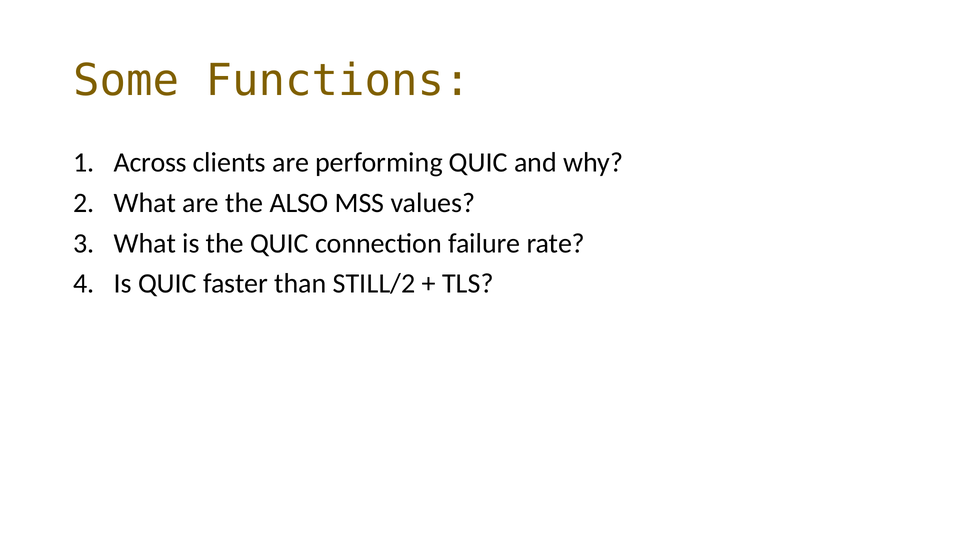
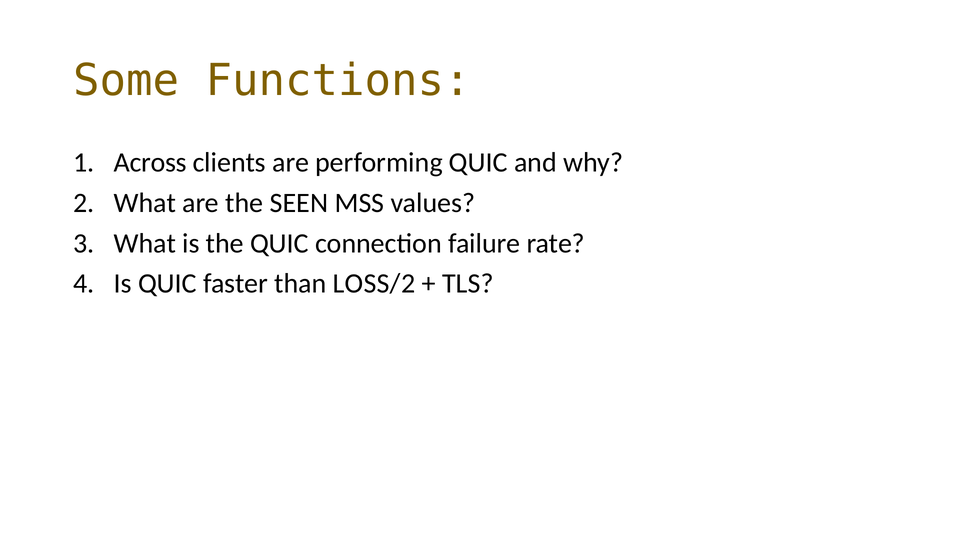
ALSO: ALSO -> SEEN (299, 203)
STILL/2: STILL/2 -> LOSS/2 (374, 283)
